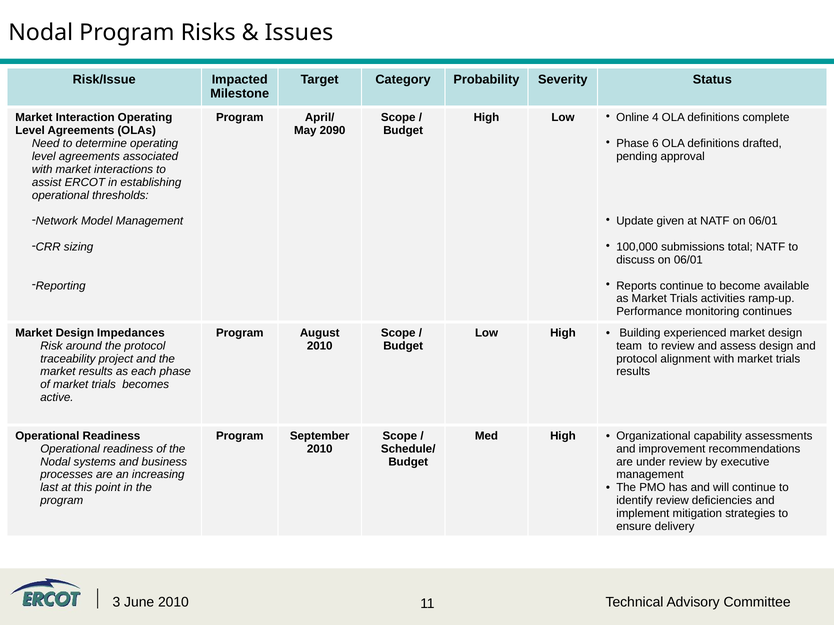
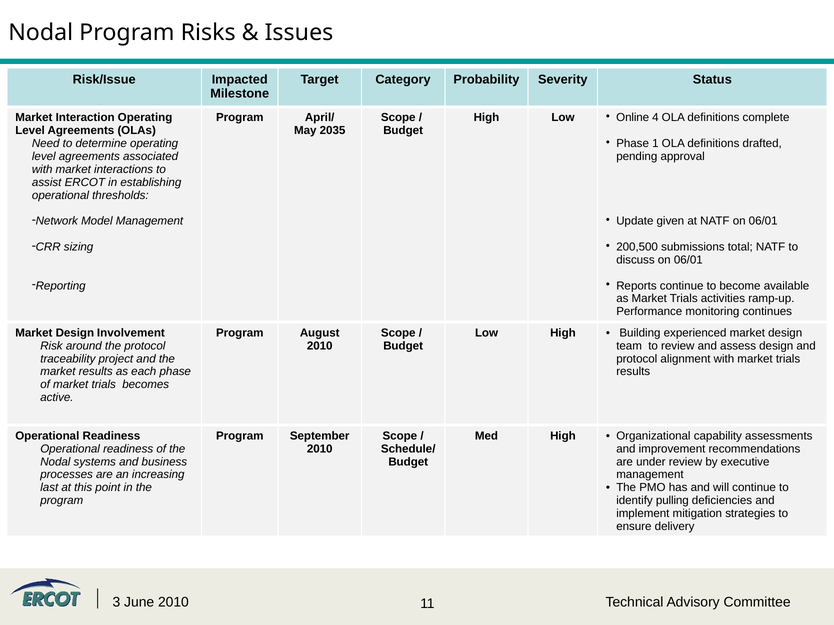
2090: 2090 -> 2035 (333, 131)
6: 6 -> 1 (655, 144)
100,000: 100,000 -> 200,500 (637, 247)
Impedances: Impedances -> Involvement (131, 333)
identify review: review -> pulling (672, 501)
